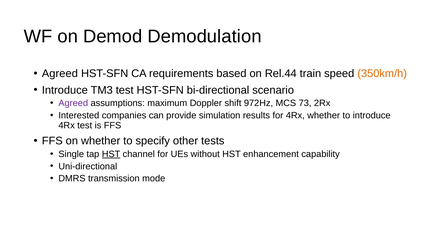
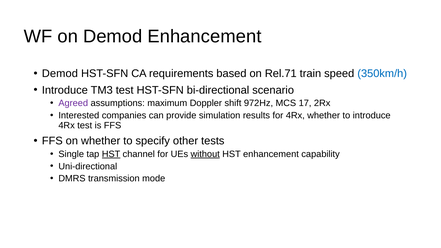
Demod Demodulation: Demodulation -> Enhancement (204, 36)
Agreed: Agreed -> Demod (60, 74)
Rel.44: Rel.44 -> Rel.71 (281, 74)
350km/h colour: orange -> blue (382, 74)
73: 73 -> 17 (305, 103)
without underline: none -> present (205, 154)
